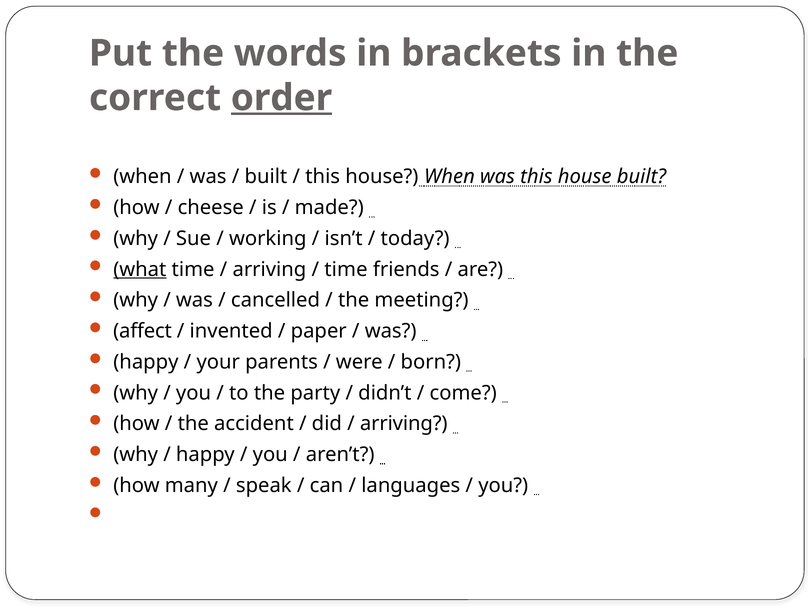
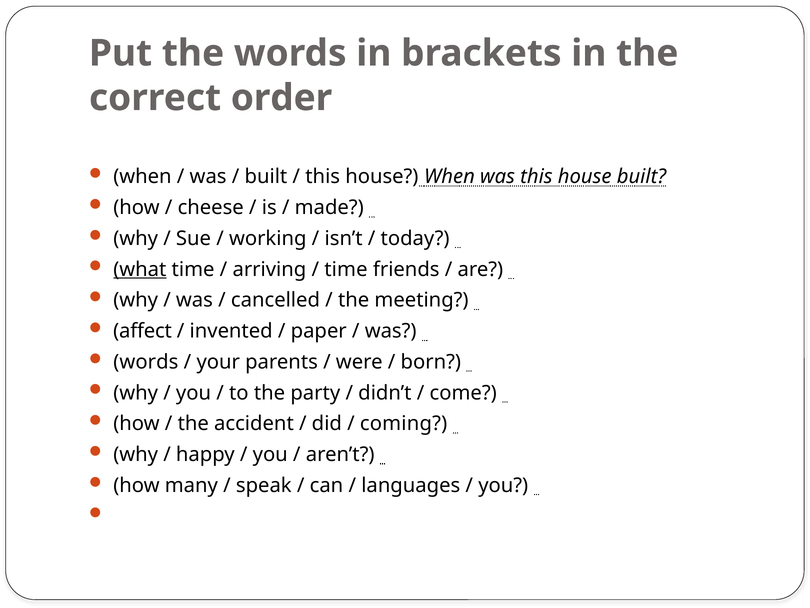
order underline: present -> none (281, 98)
happy: happy -> words (146, 362)
arriving: arriving -> coming (404, 423)
